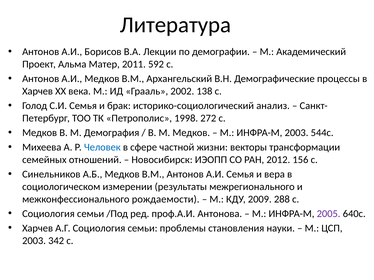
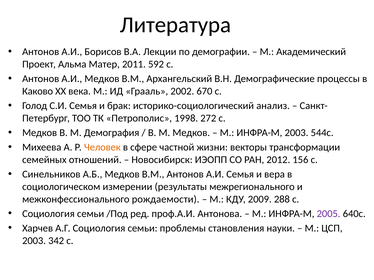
Харчев: Харчев -> Каково (38, 91)
138: 138 -> 670 (204, 91)
Человек colour: blue -> orange (102, 147)
